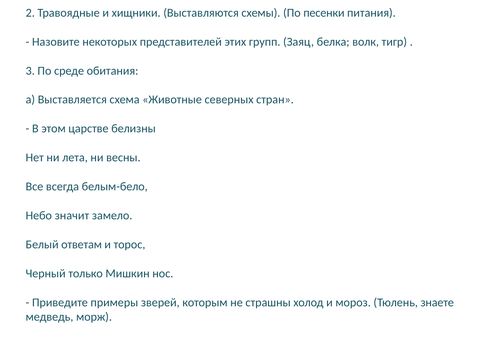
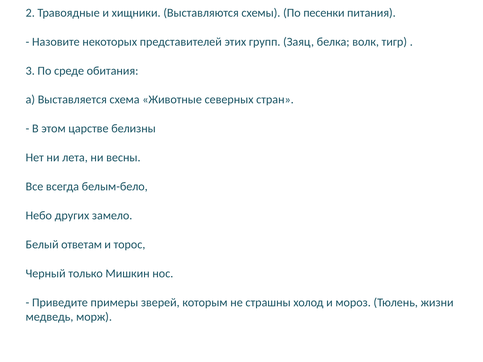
значит: значит -> других (72, 216)
знаете: знаете -> жизни (437, 303)
